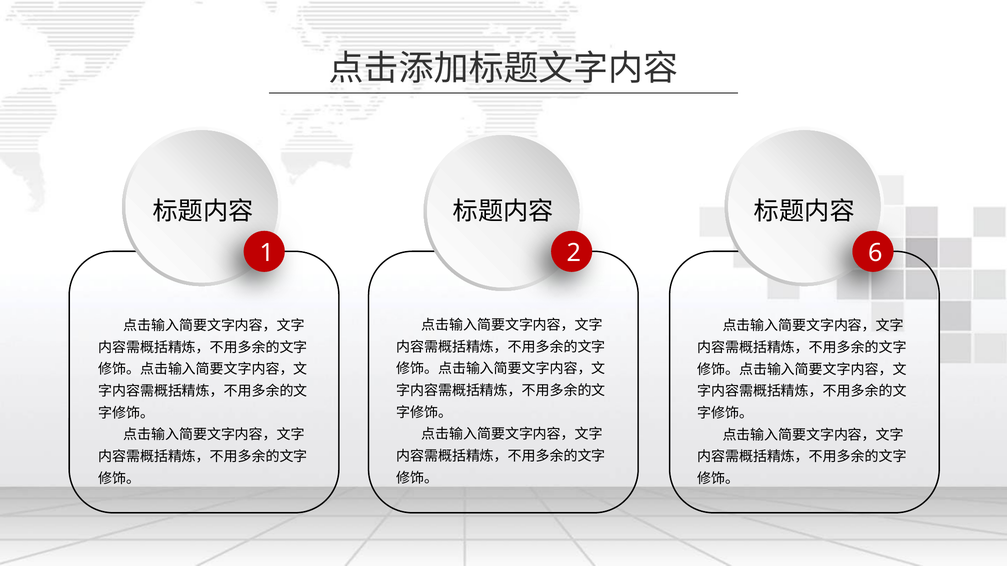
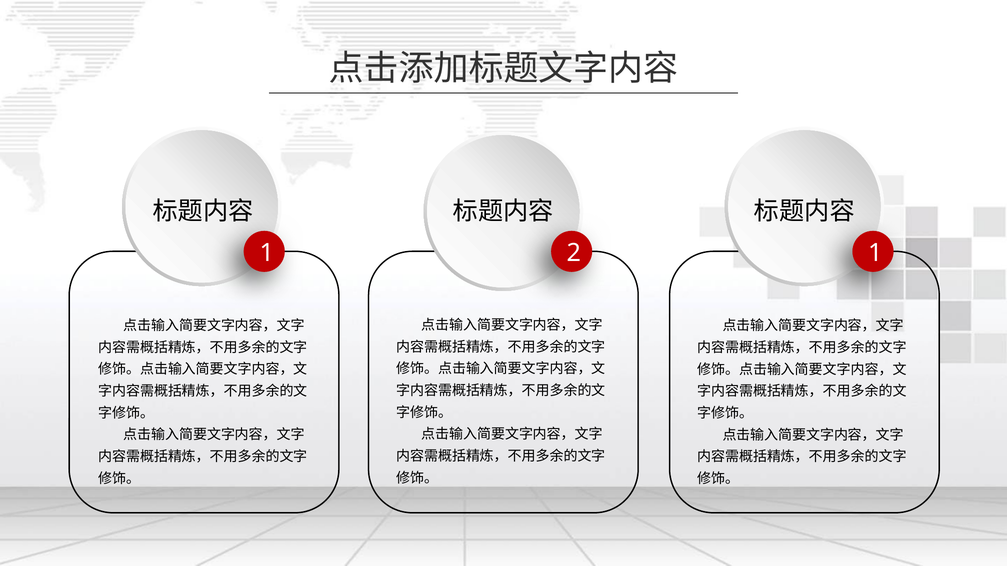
2 6: 6 -> 1 (875, 253)
